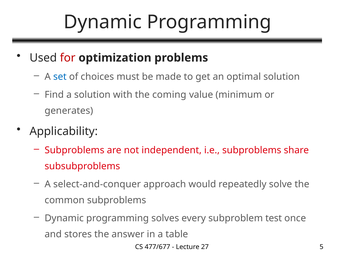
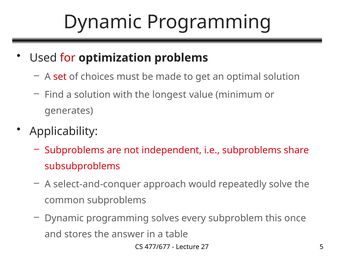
set colour: blue -> red (60, 77)
coming: coming -> longest (169, 95)
test: test -> this (274, 218)
